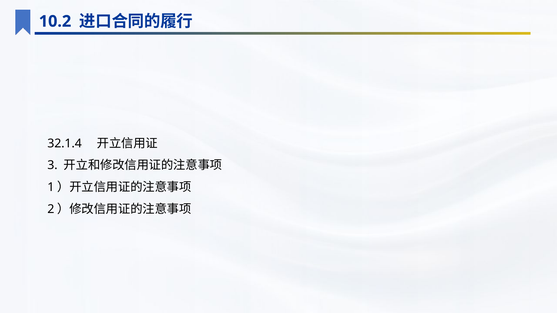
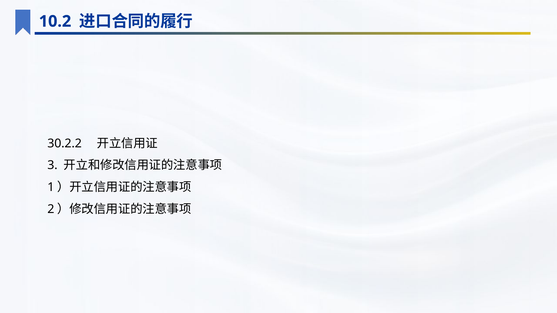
32.1.4: 32.1.4 -> 30.2.2 (65, 144)
